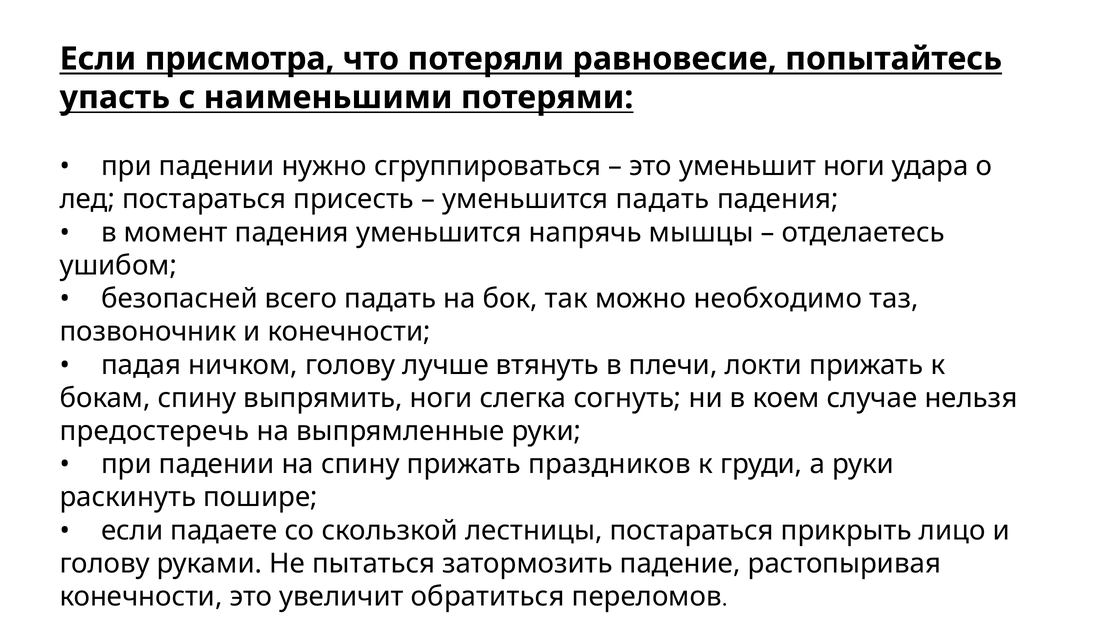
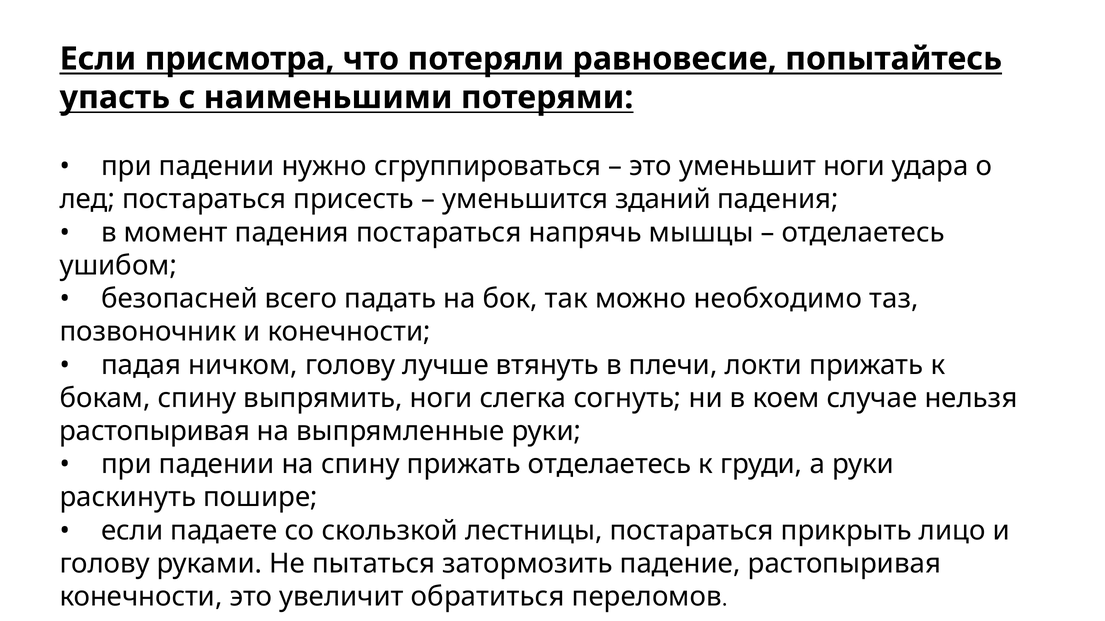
уменьшится падать: падать -> зданий (663, 199)
падения уменьшится: уменьшится -> постараться (439, 233)
предостеречь: предостеречь -> растопыривая (155, 432)
прижать праздников: праздников -> отделаетесь (610, 465)
